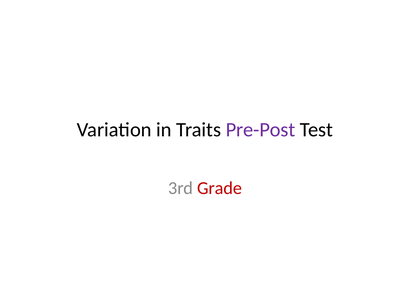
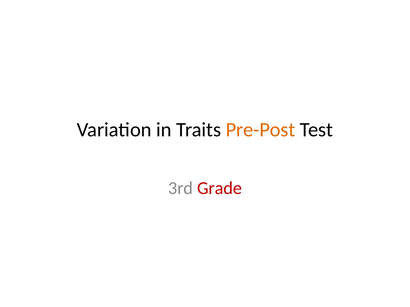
Pre-Post colour: purple -> orange (261, 130)
